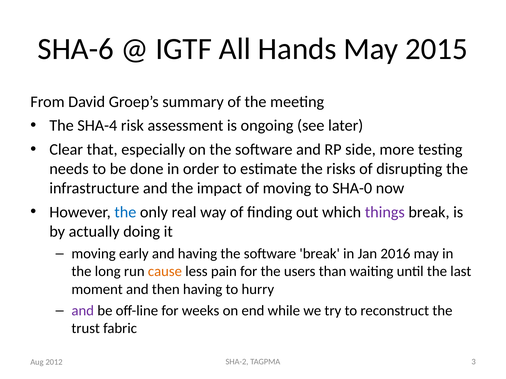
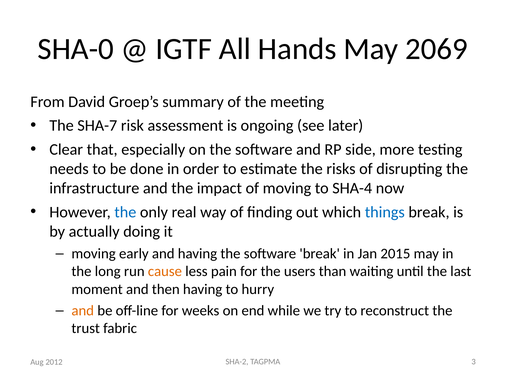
SHA-6: SHA-6 -> SHA-0 (76, 49)
2015: 2015 -> 2069 (436, 49)
SHA-4: SHA-4 -> SHA-7 (97, 126)
SHA-0: SHA-0 -> SHA-4 (352, 188)
things colour: purple -> blue (385, 212)
2016: 2016 -> 2015 (395, 254)
and colour: purple -> orange (83, 311)
